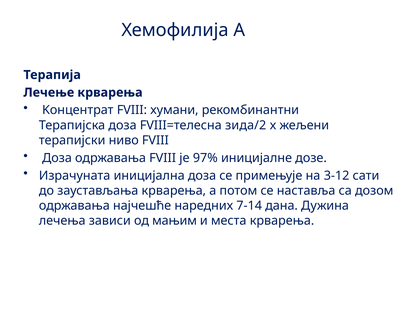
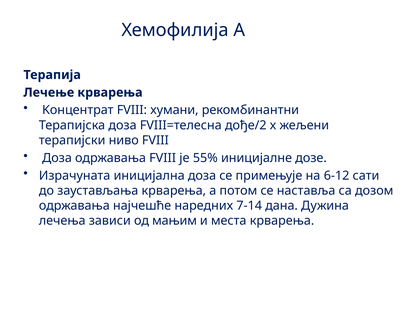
зида/2: зида/2 -> дође/2 (246, 125)
97%: 97% -> 55% (205, 158)
3-12: 3-12 -> 6-12 (337, 176)
